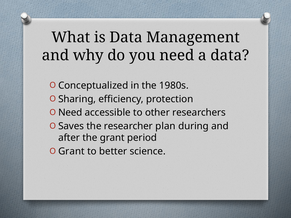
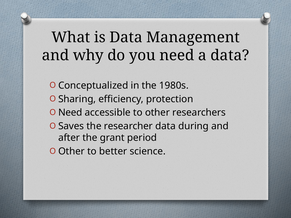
researcher plan: plan -> data (166, 126)
Grant: Grant -> Other (71, 151)
